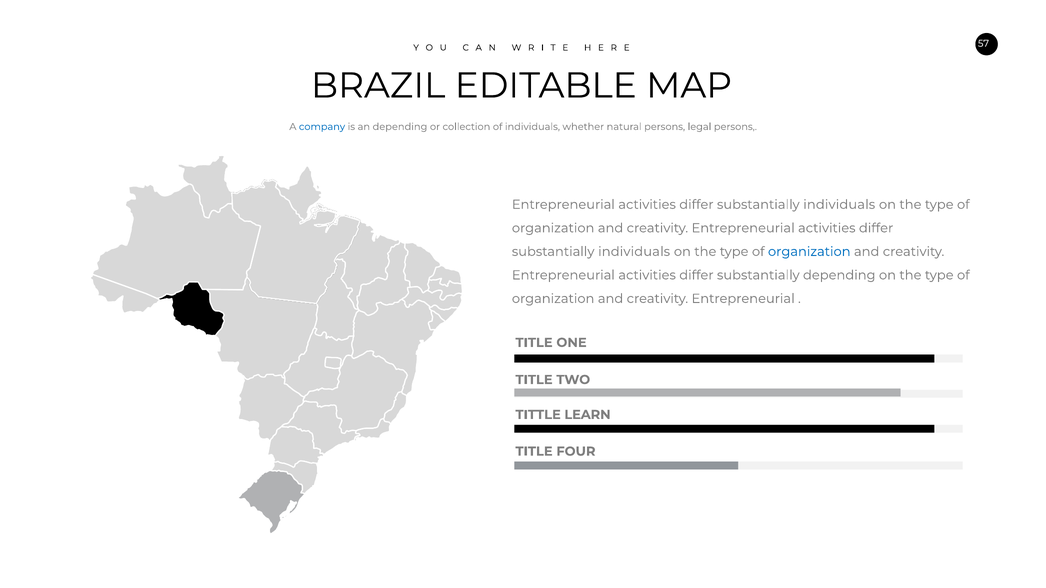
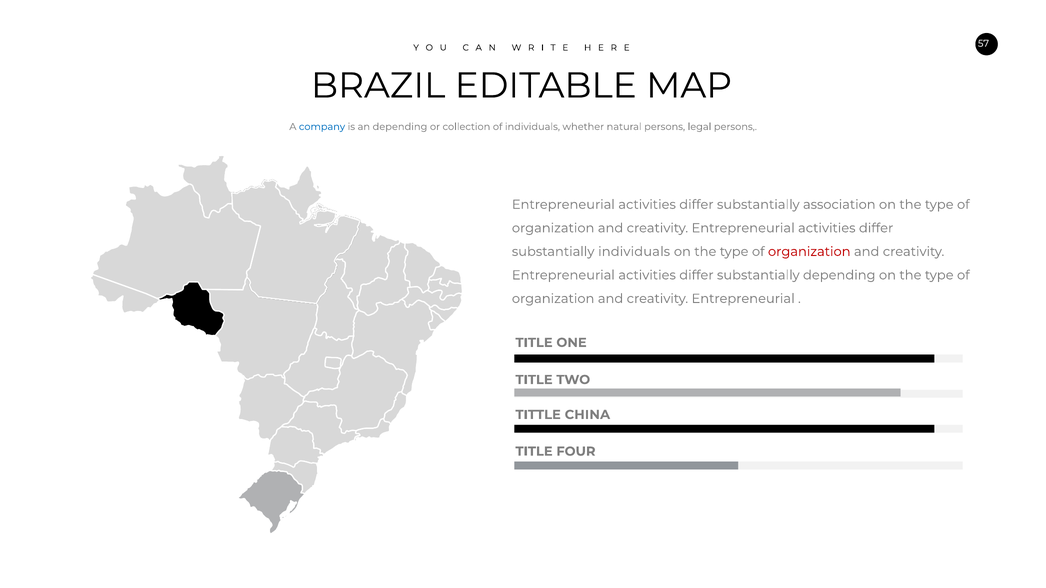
individuals: individuals -> association (839, 205)
organization colour: blue -> red (809, 252)
LEARN: LEARN -> CHINA (587, 415)
